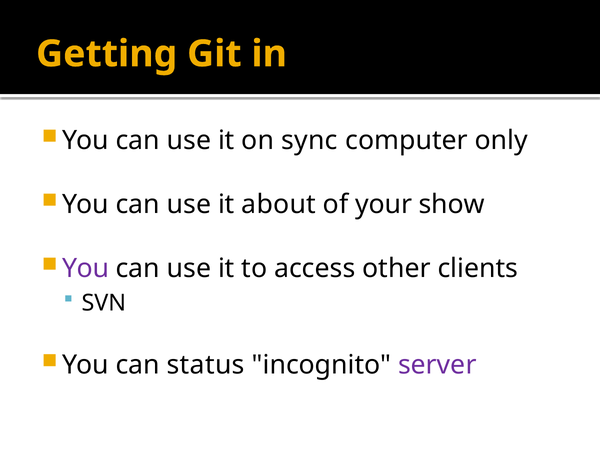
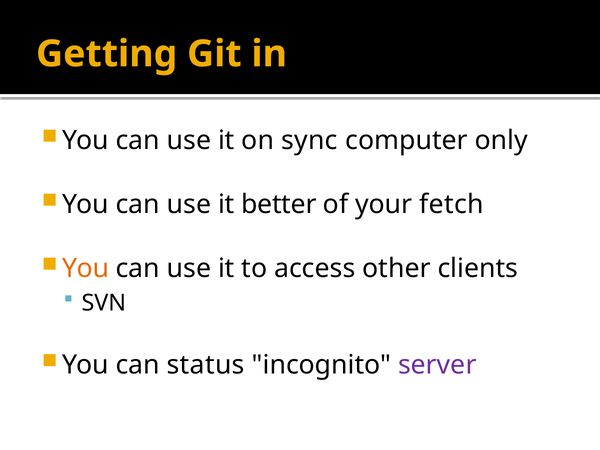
about: about -> better (279, 204)
show: show -> fetch (451, 204)
You colour: purple -> orange (86, 268)
